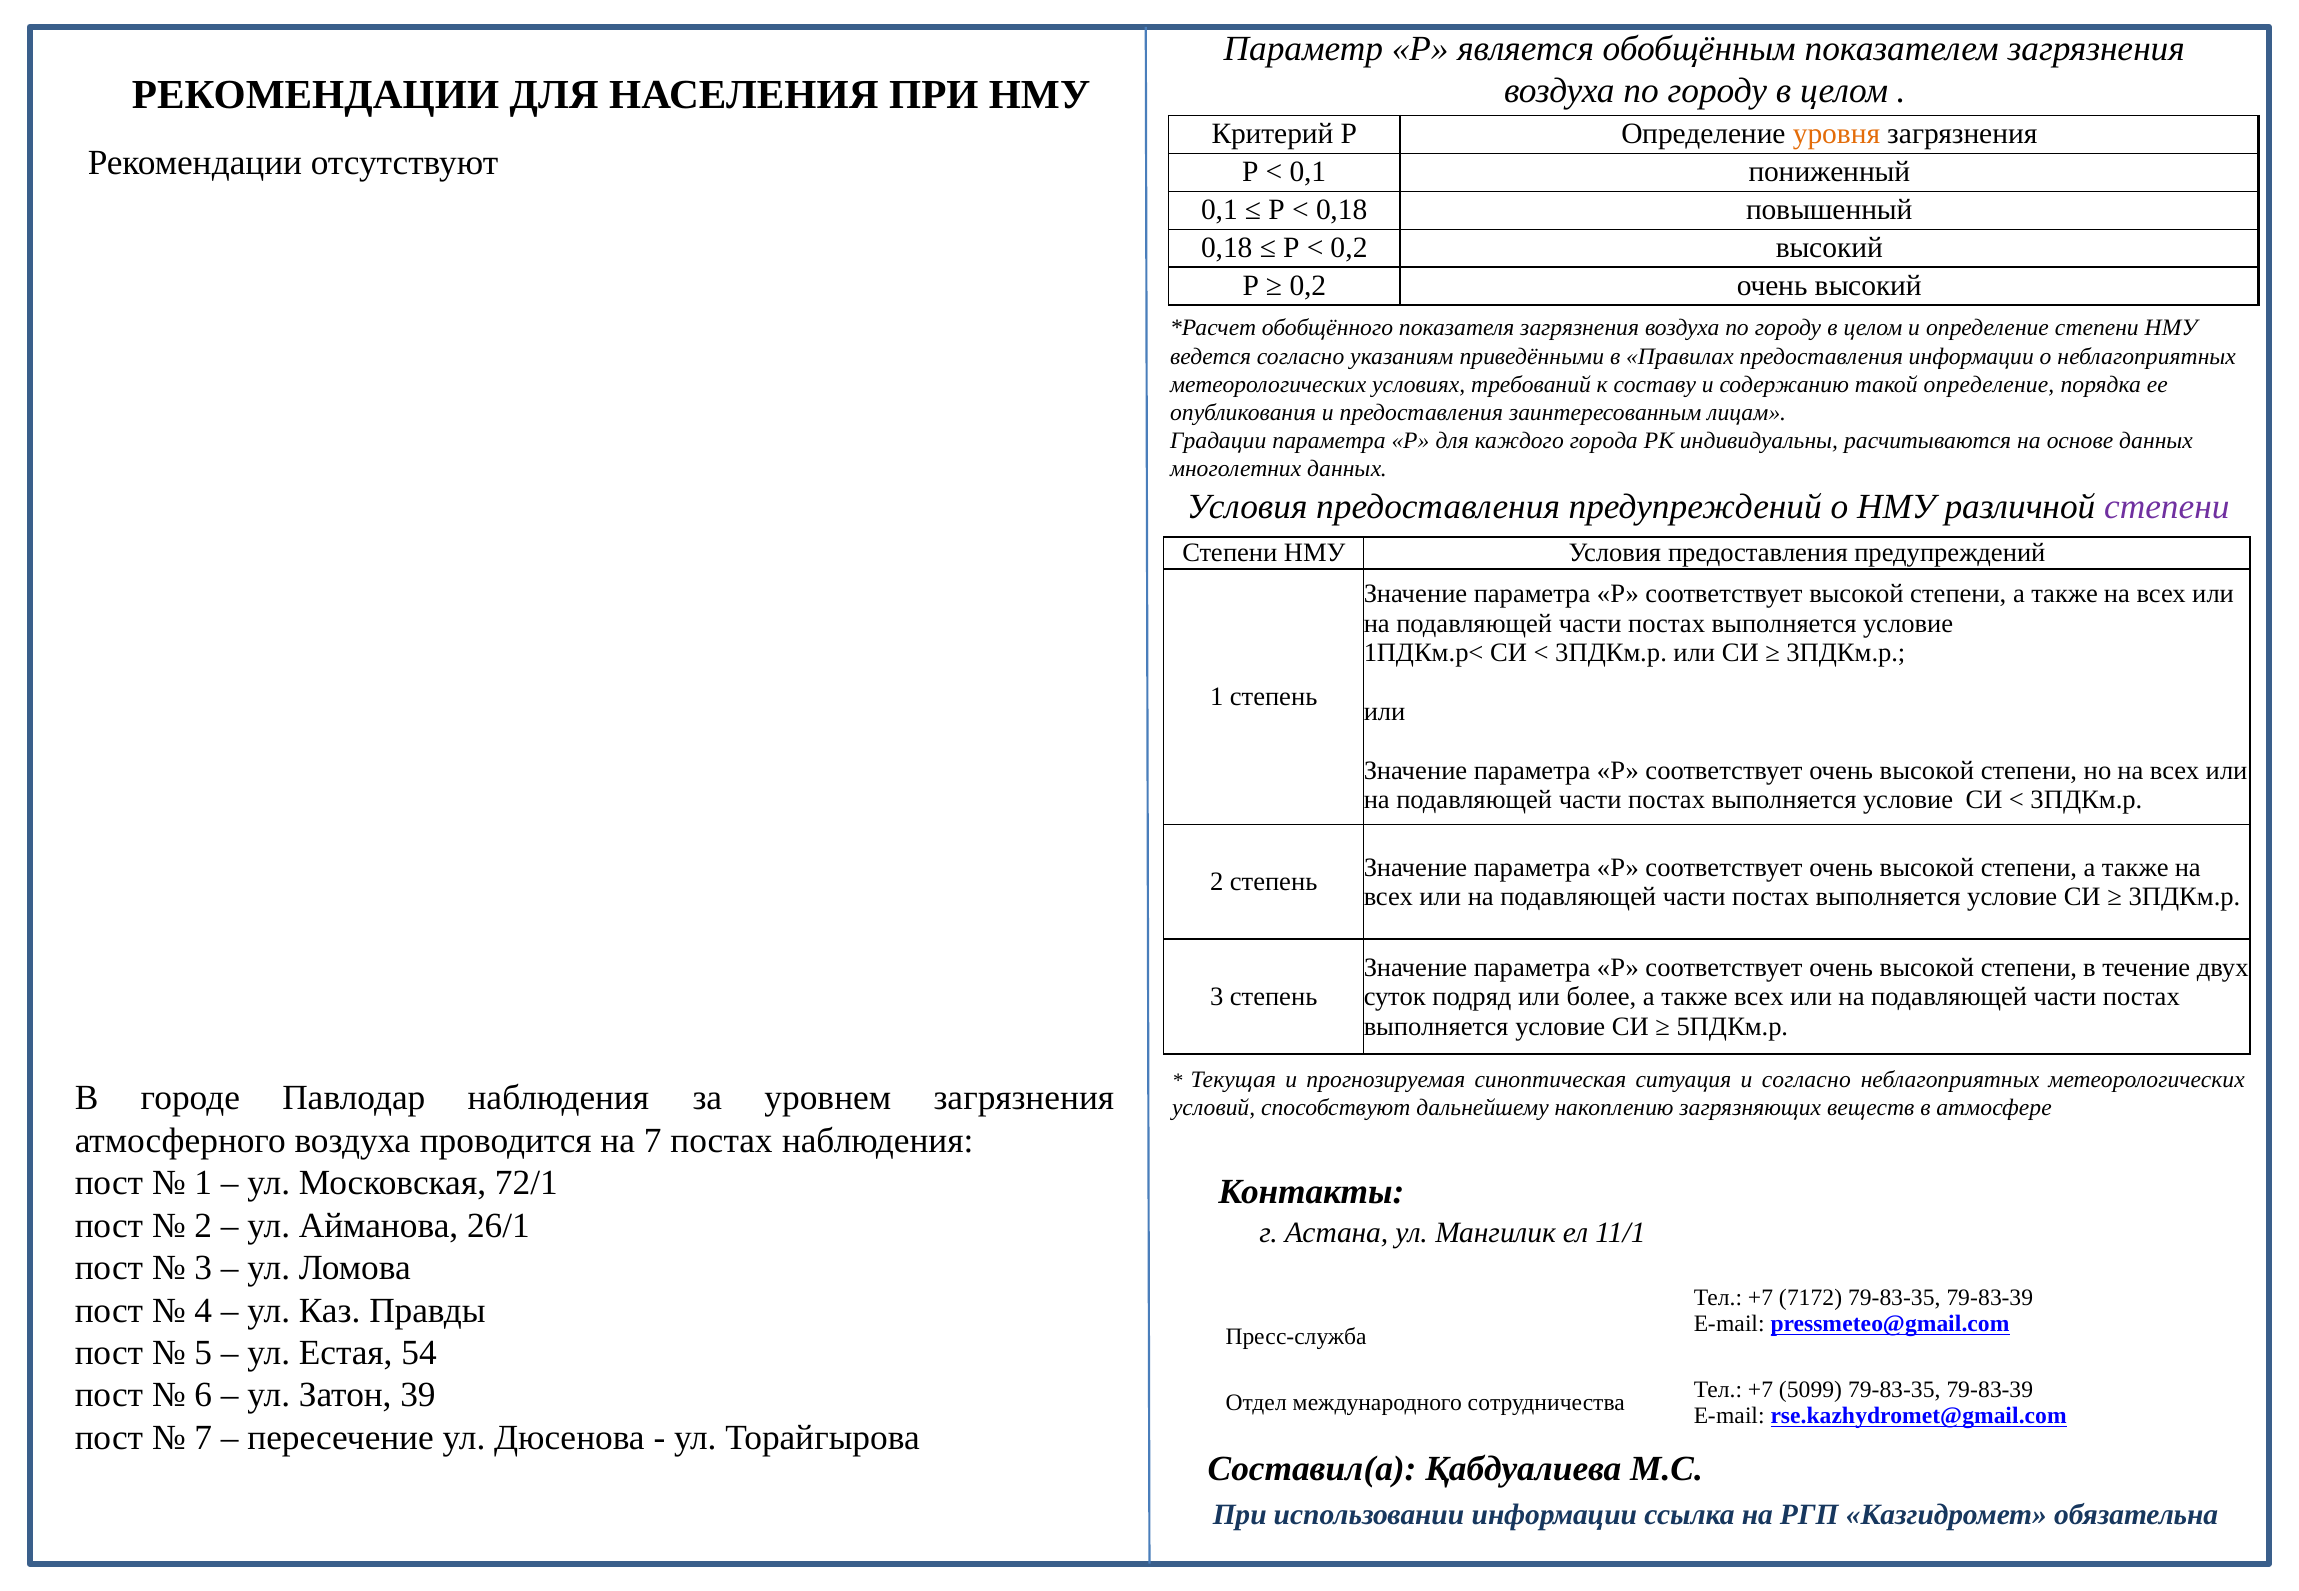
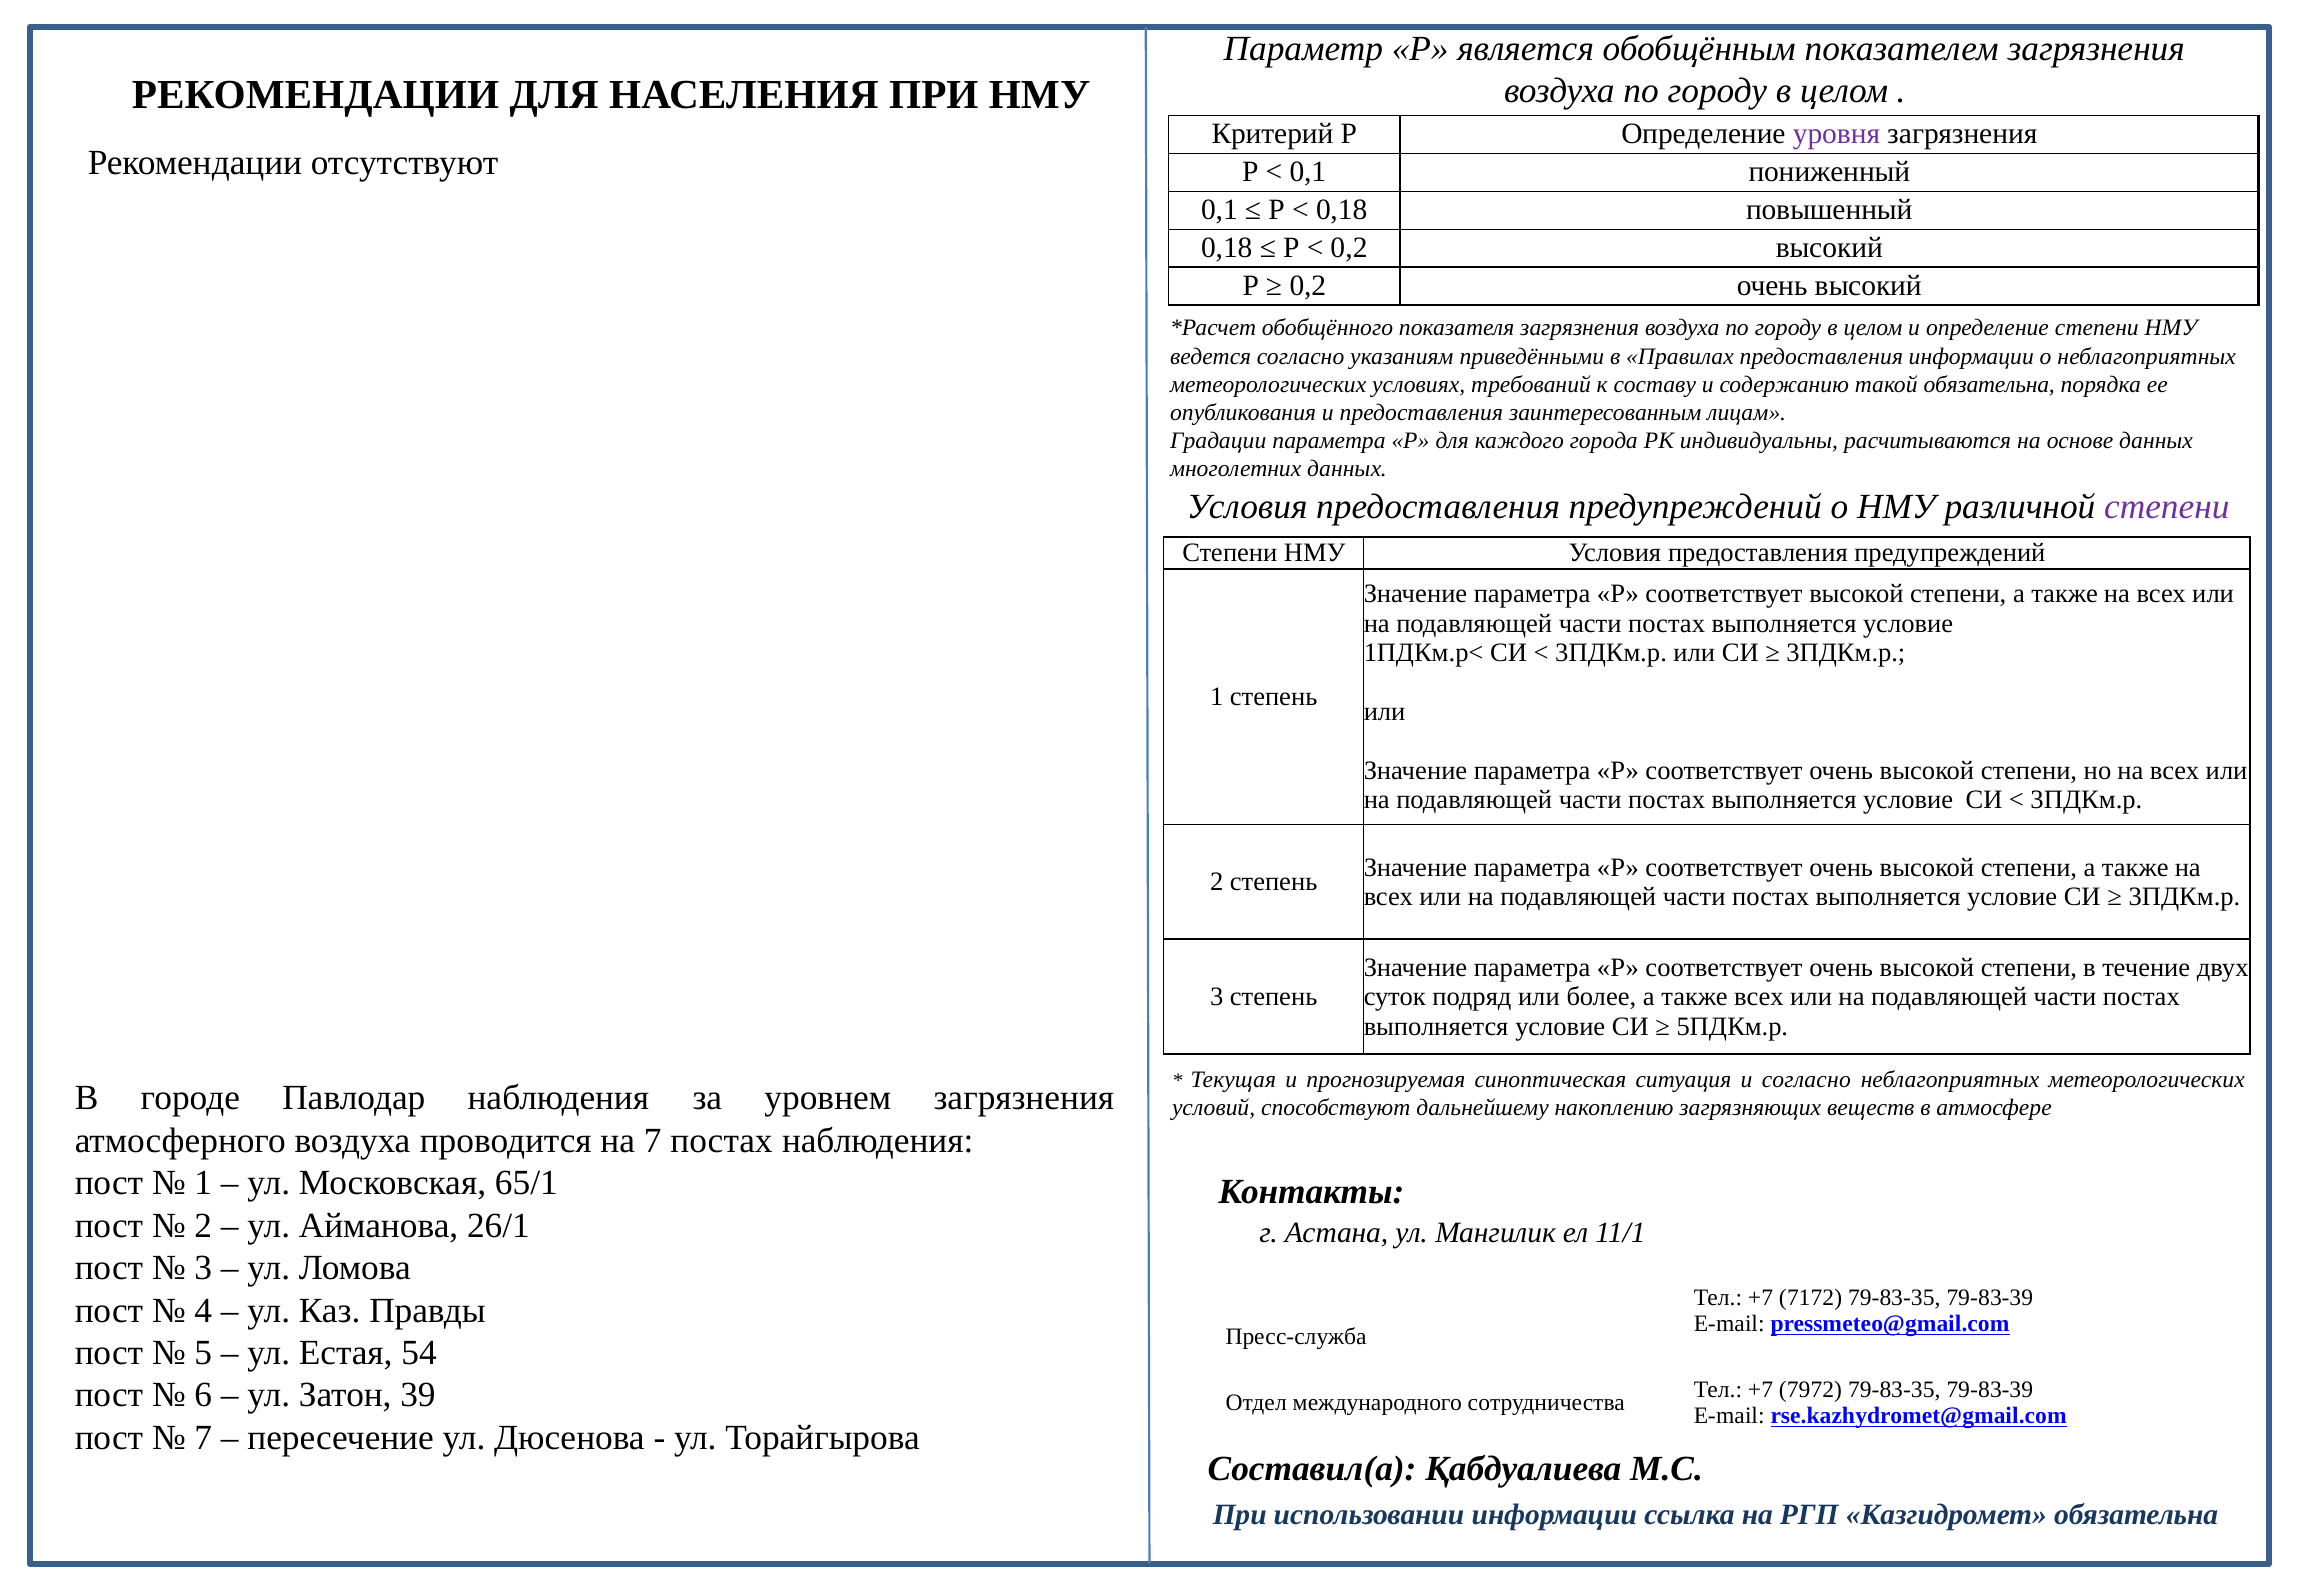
уровня colour: orange -> purple (1836, 134)
такой определение: определение -> обязательна (1989, 385)
72/1: 72/1 -> 65/1 (526, 1184)
5099: 5099 -> 7972 (1810, 1390)
